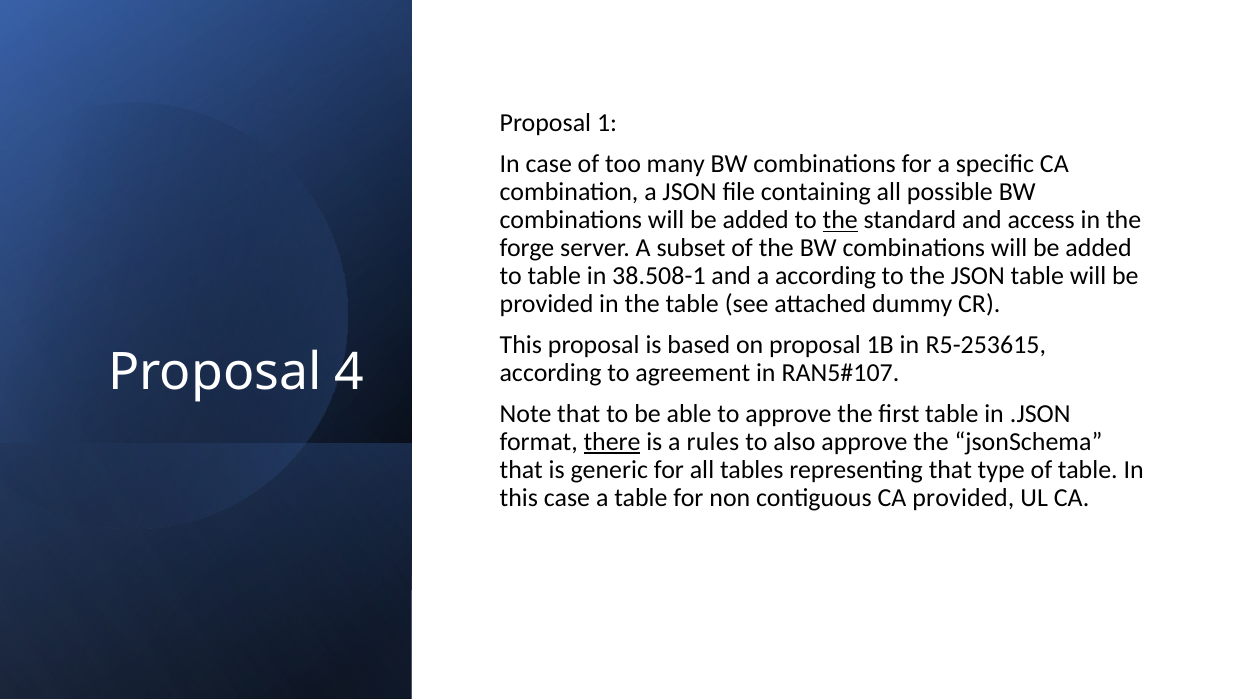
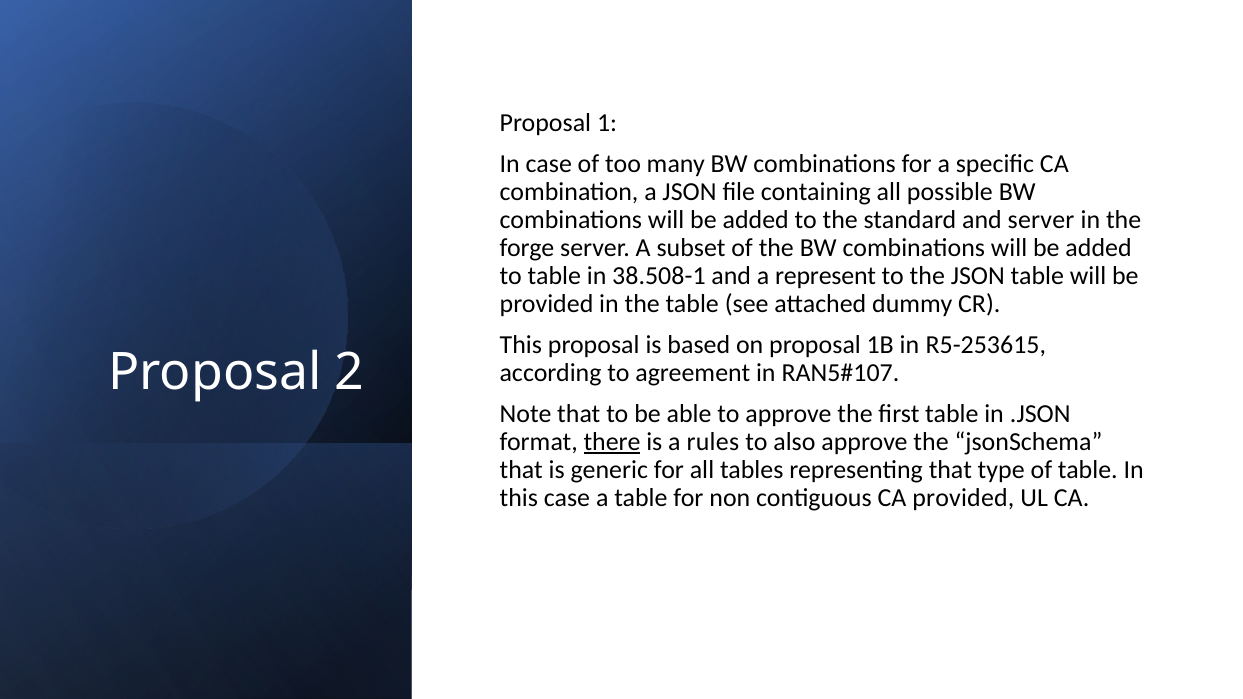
the underline: present -> none (840, 220)
and access: access -> server (1041, 220)
a according: according -> represent (826, 276)
4: 4 -> 2 (350, 372)
